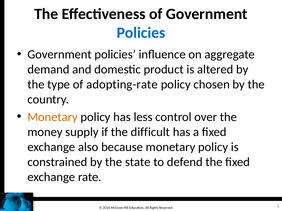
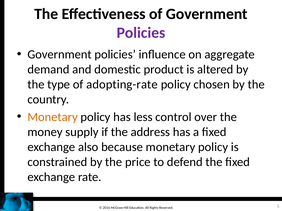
Policies colour: blue -> purple (141, 33)
difficult: difficult -> address (150, 132)
state: state -> price (138, 162)
